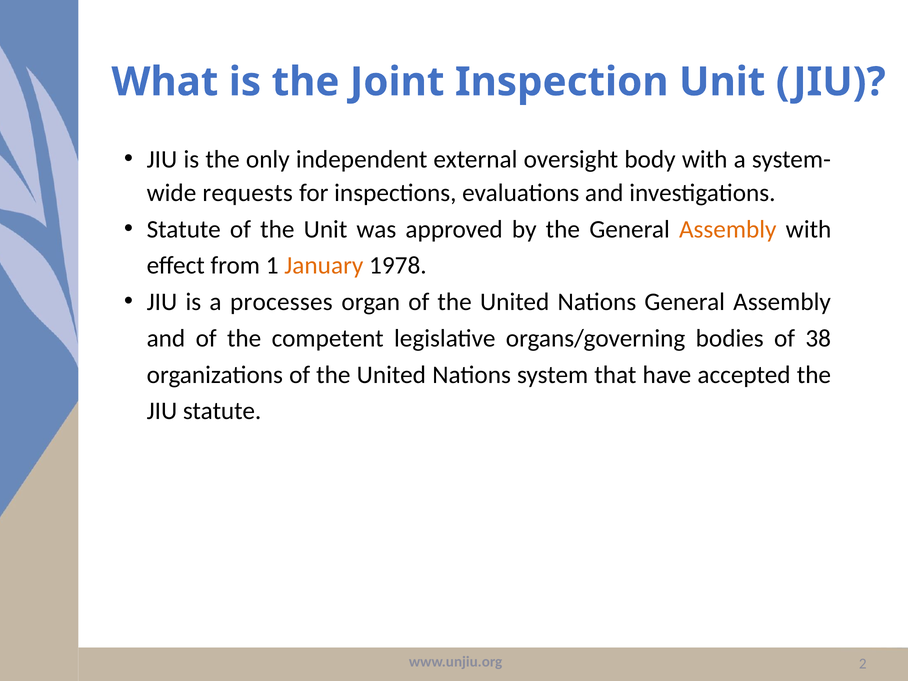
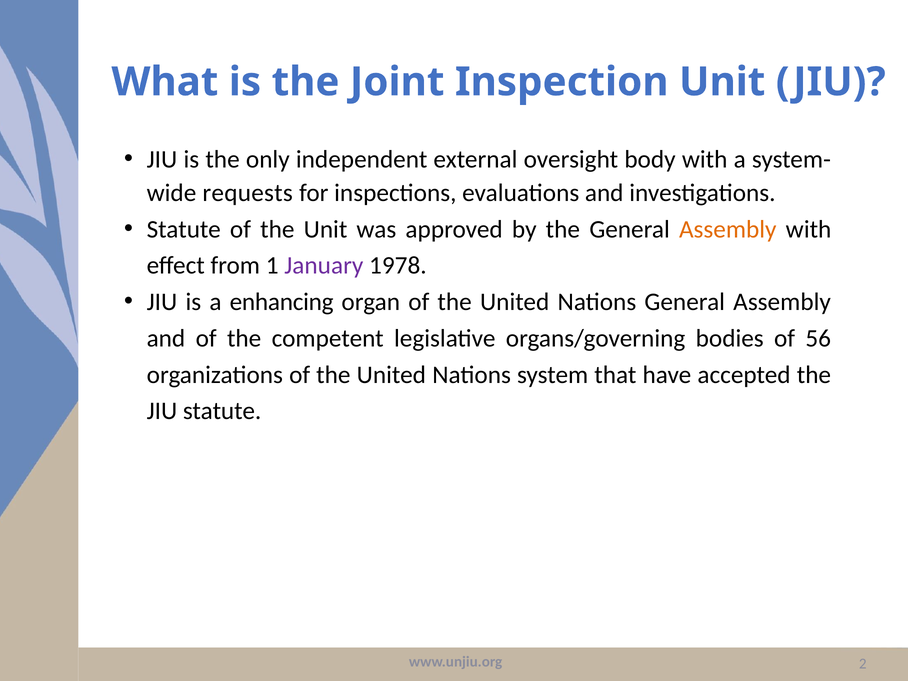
January colour: orange -> purple (324, 266)
processes: processes -> enhancing (282, 302)
38: 38 -> 56 (818, 338)
